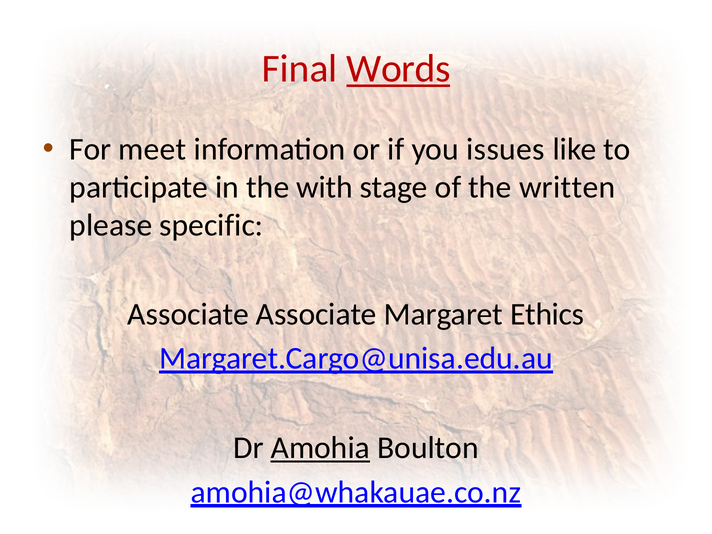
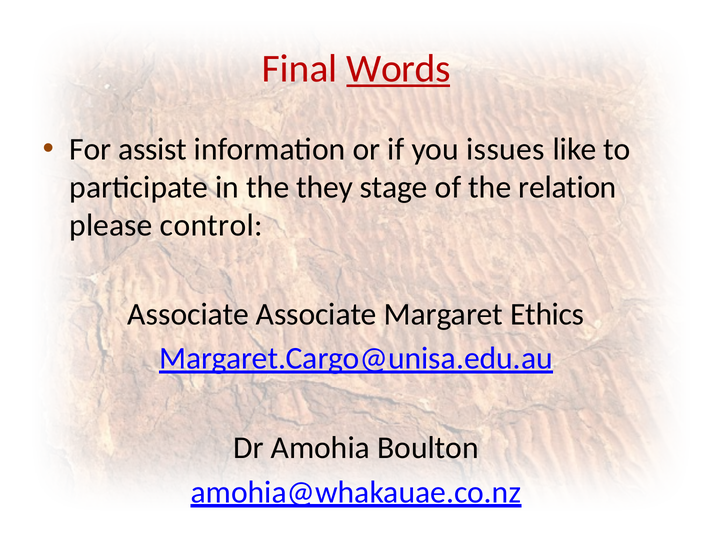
meet: meet -> assist (153, 149)
with: with -> they (325, 187)
written: written -> relation (568, 187)
specific: specific -> control (211, 225)
Amohia underline: present -> none (320, 448)
